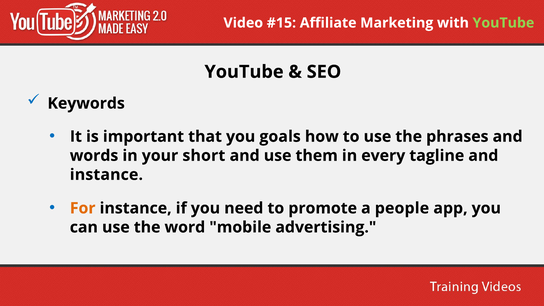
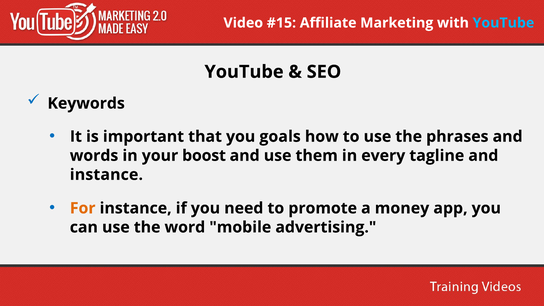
YouTube colour: light green -> light blue (503, 23)
short: short -> boost (204, 156)
people: people -> money (402, 208)
